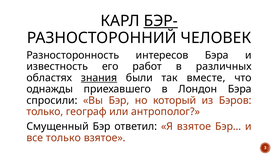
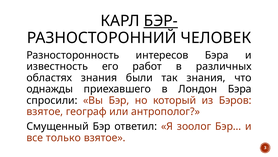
знания underline: present -> none (99, 78)
так вместе: вместе -> знания (206, 78)
только: только -> взятое (45, 111)
Я взятое: взятое -> зоолог (194, 126)
